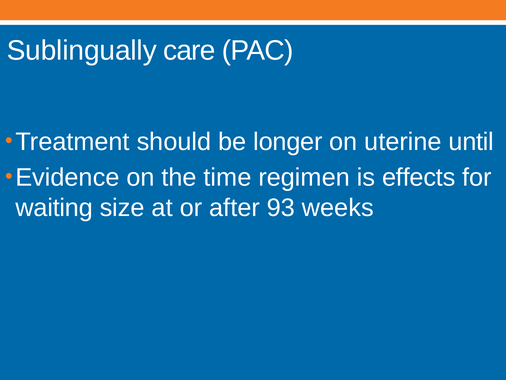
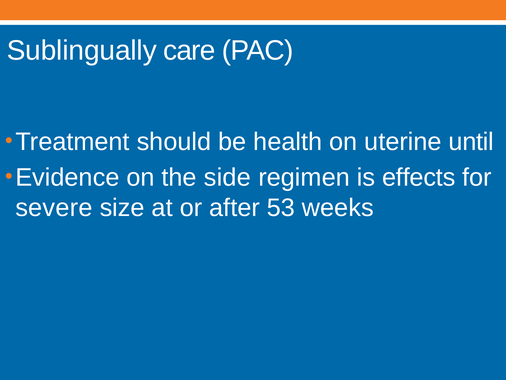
longer: longer -> health (288, 142)
time: time -> side (227, 177)
waiting: waiting -> severe (54, 208)
93: 93 -> 53 (281, 208)
